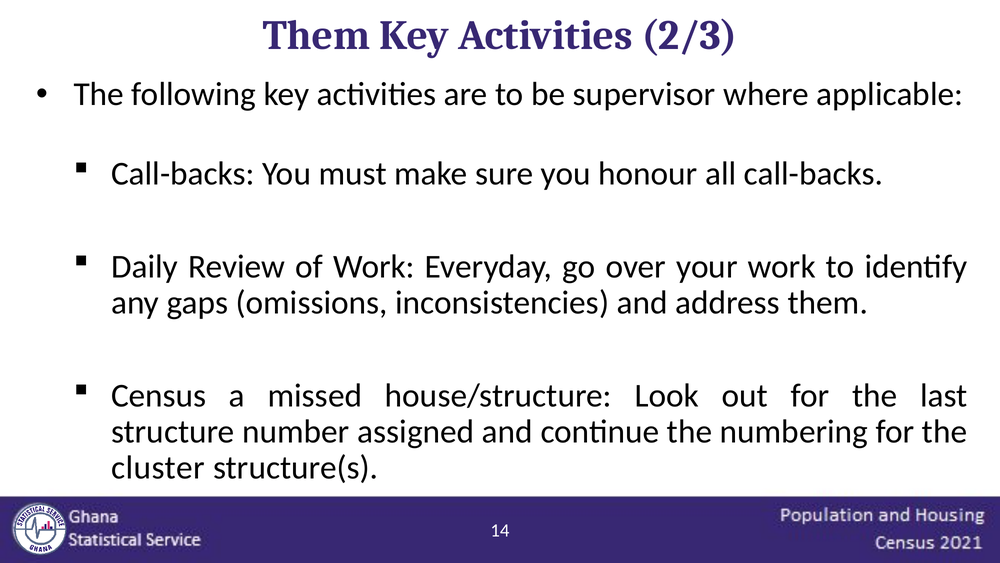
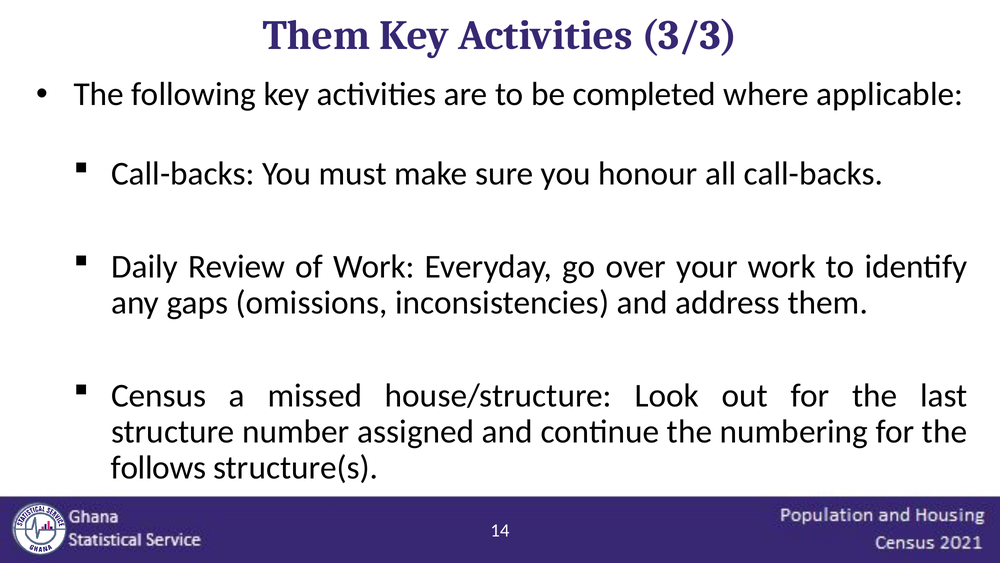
2/3: 2/3 -> 3/3 (690, 36)
supervisor: supervisor -> completed (644, 94)
cluster: cluster -> follows (158, 468)
